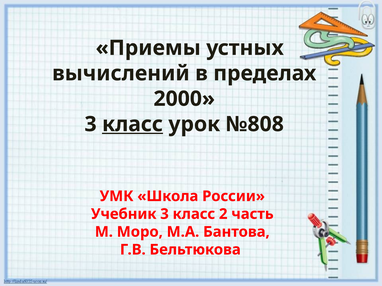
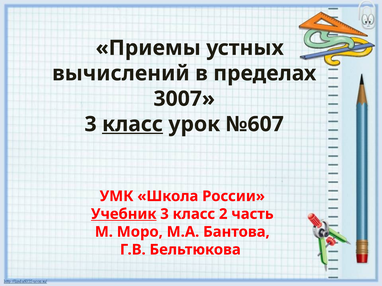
2000: 2000 -> 3007 (184, 99)
№808: №808 -> №607 (255, 124)
Учебник underline: none -> present (124, 214)
